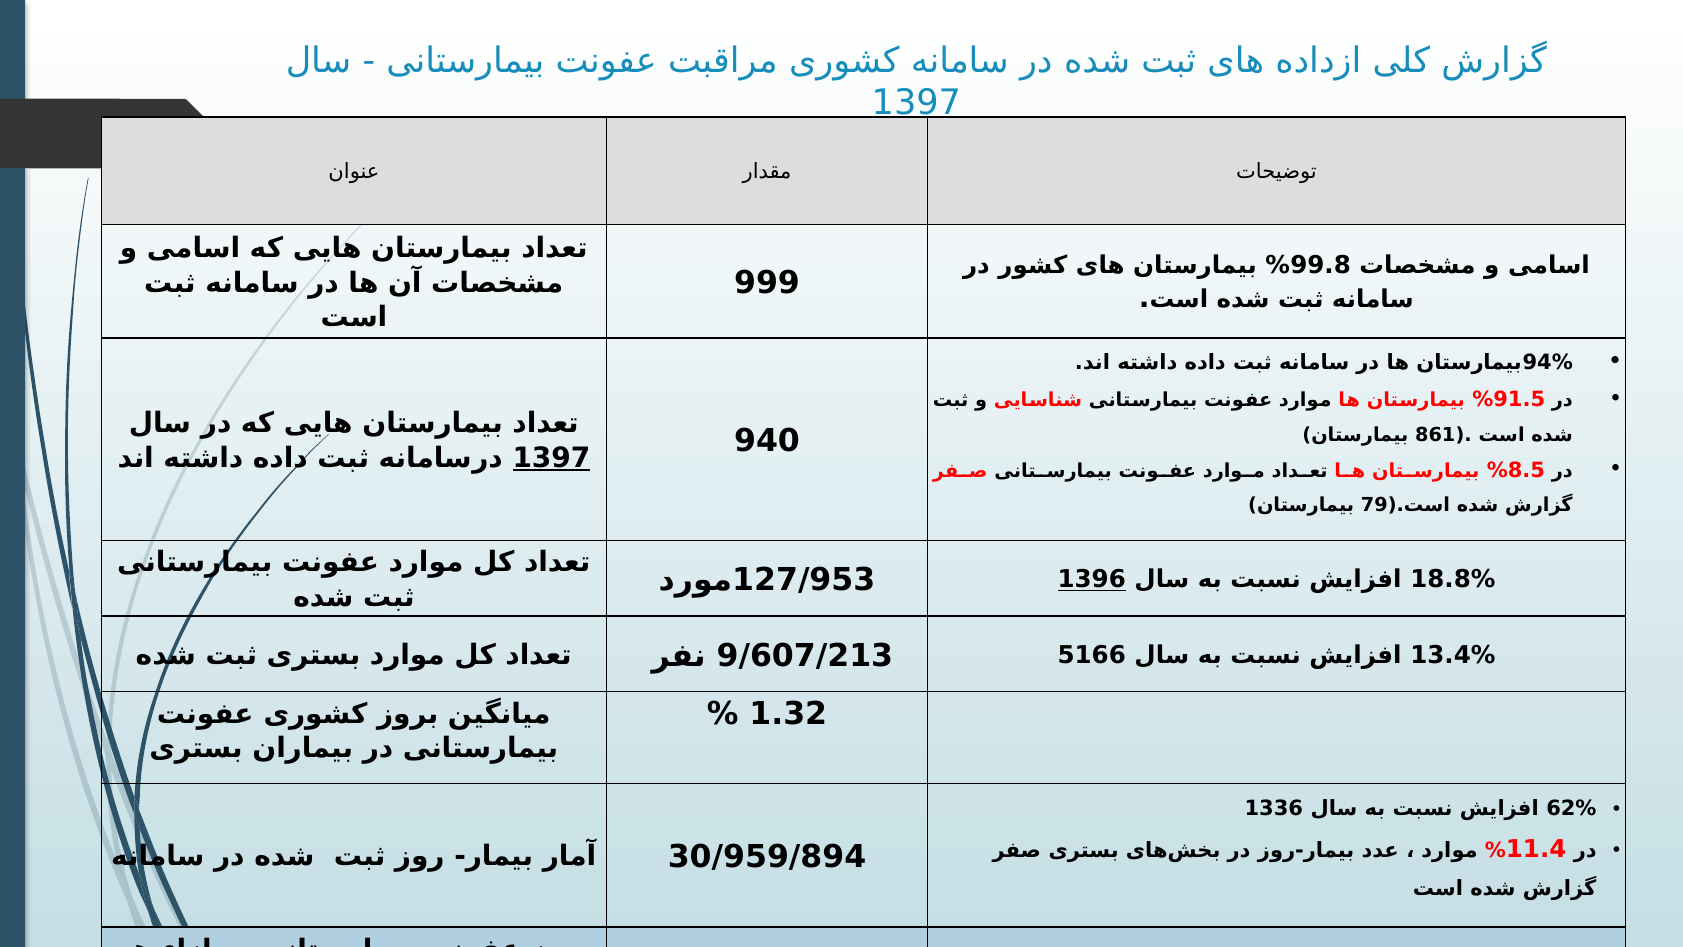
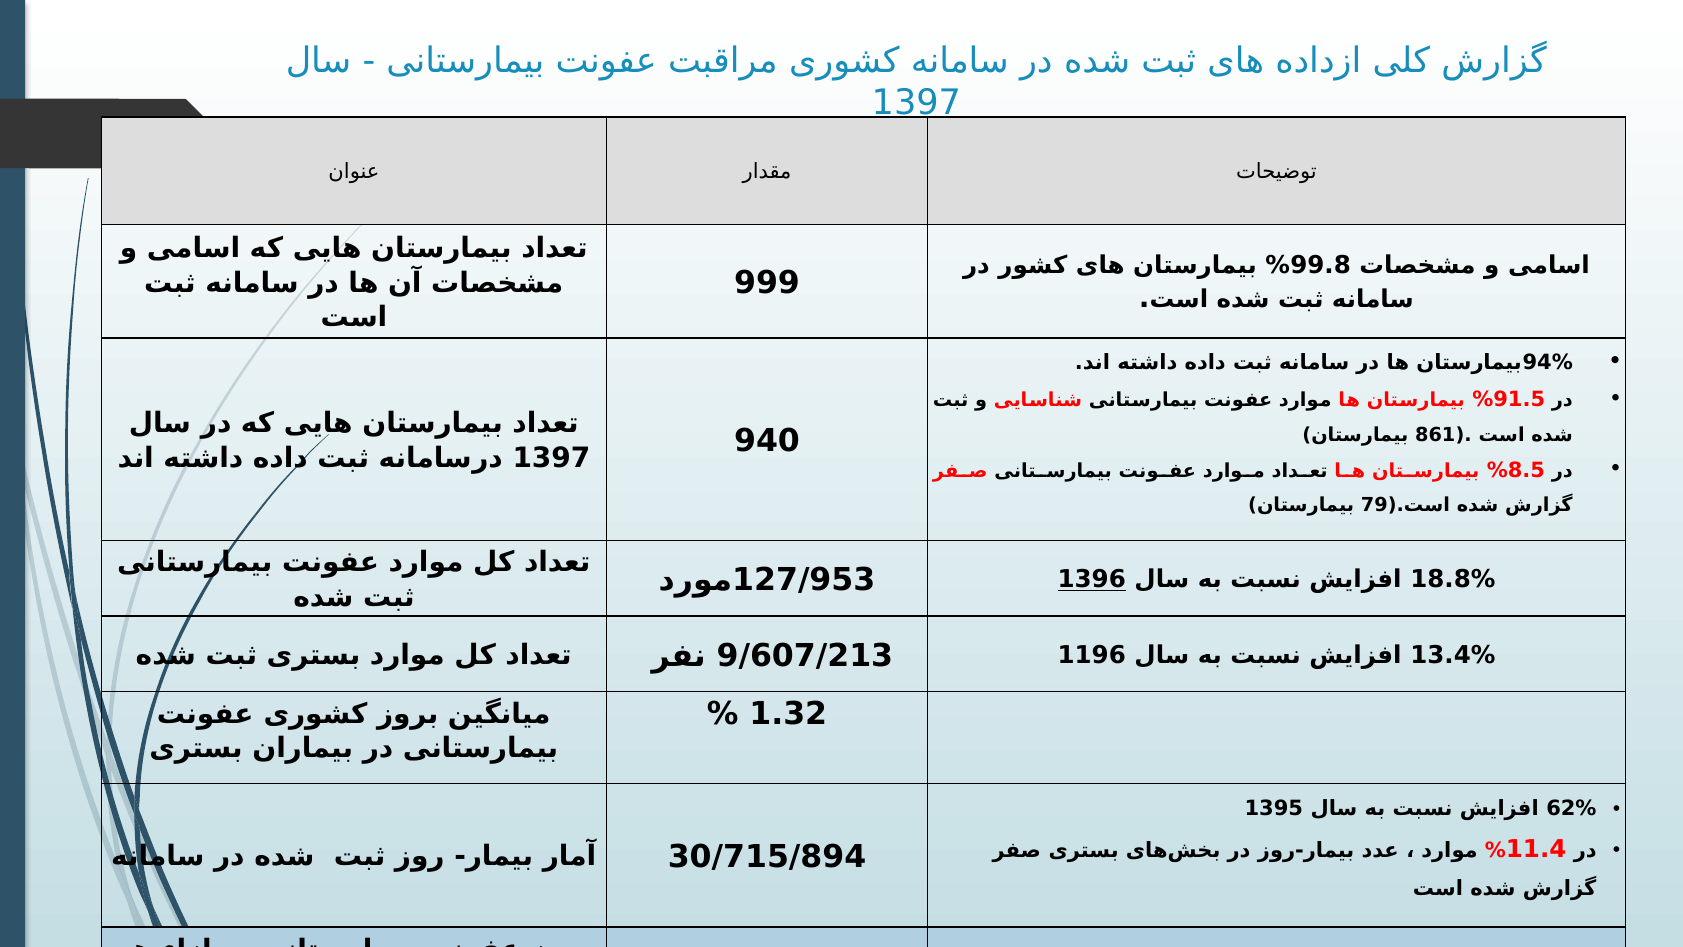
1397 underline: present -> none (551, 458)
5166: 5166 -> 1196 (1092, 655)
1336: 1336 -> 1395 (1274, 808)
30/959/894: 30/959/894 -> 30/715/894 (767, 857)
